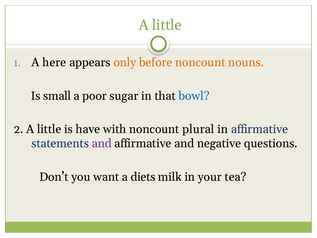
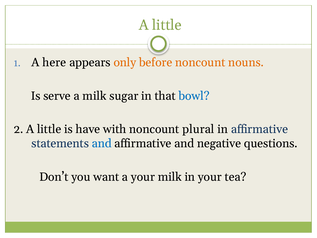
small: small -> serve (57, 96)
a poor: poor -> milk (94, 96)
and colour: purple -> blue (102, 143)
a diets: diets -> your (143, 177)
